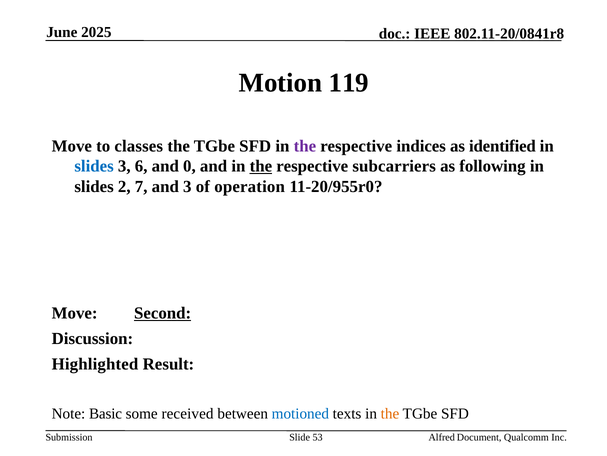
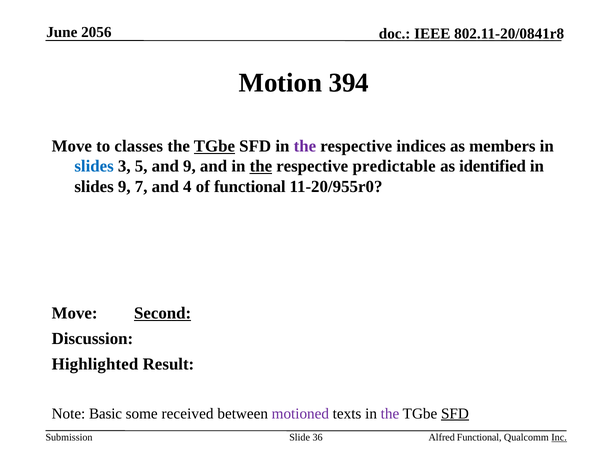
2025: 2025 -> 2056 (96, 32)
119: 119 -> 394 (349, 83)
TGbe underline: none -> present (214, 146)
identified: identified -> members (502, 146)
6: 6 -> 5 (141, 166)
and 0: 0 -> 9 (189, 166)
subcarriers: subcarriers -> predictable (394, 166)
following: following -> identified (493, 166)
slides 2: 2 -> 9 (124, 186)
and 3: 3 -> 4 (187, 186)
of operation: operation -> functional (250, 186)
motioned colour: blue -> purple (300, 413)
the colour: orange -> purple (390, 413)
SFD underline: none -> present (455, 413)
53: 53 -> 36 (318, 437)
Alfred Document: Document -> Functional (479, 437)
Inc underline: none -> present (559, 437)
